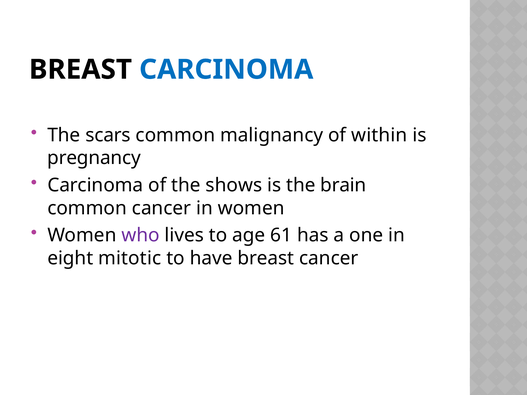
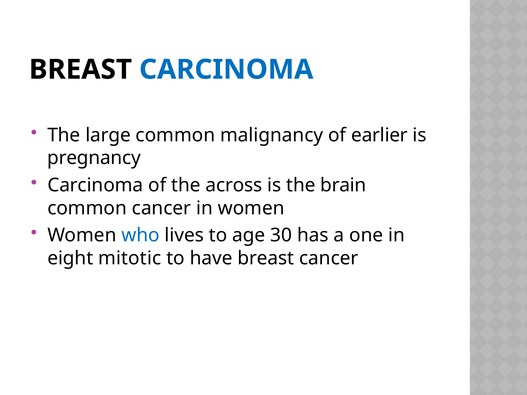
scars: scars -> large (108, 135)
within: within -> earlier (380, 135)
shows: shows -> across (234, 185)
who colour: purple -> blue (141, 235)
61: 61 -> 30 (281, 235)
